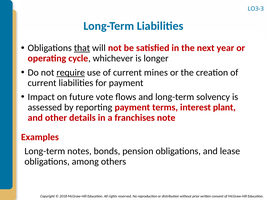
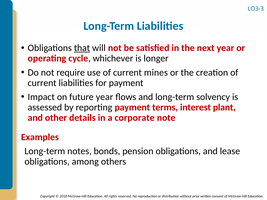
require underline: present -> none (71, 73)
future vote: vote -> year (104, 97)
franchises: franchises -> corporate (135, 118)
